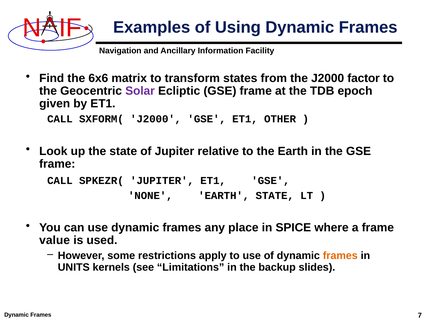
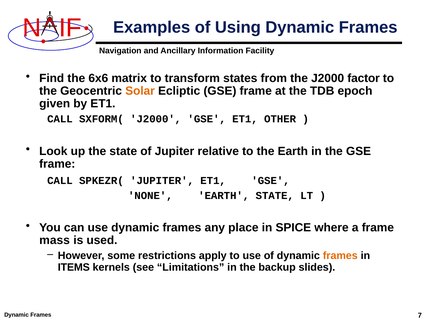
Solar colour: purple -> orange (140, 91)
value: value -> mass (55, 240)
UNITS: UNITS -> ITEMS (74, 267)
